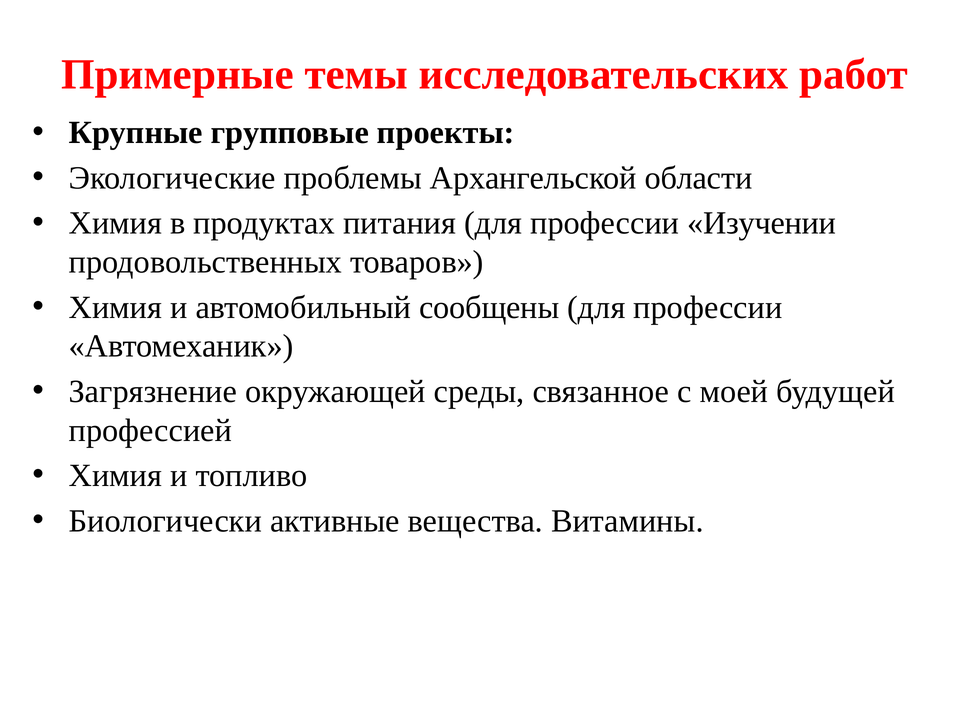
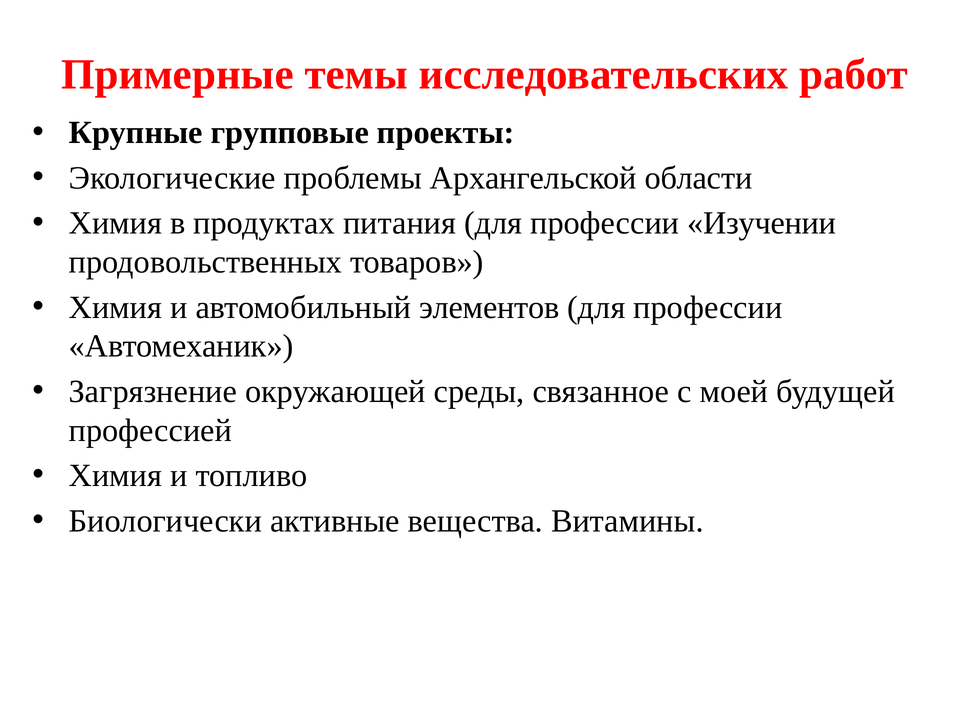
сообщены: сообщены -> элементов (489, 307)
